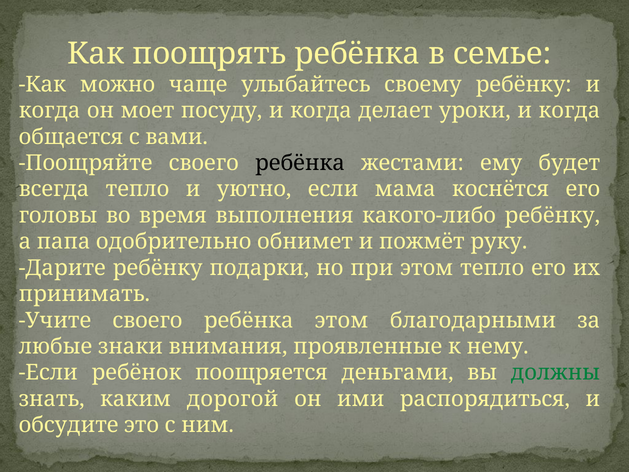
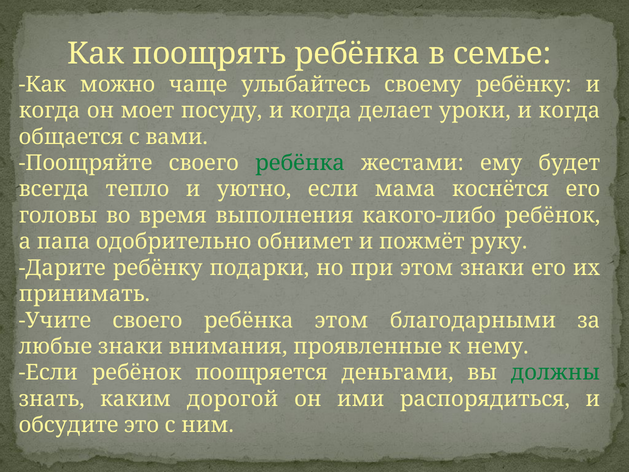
ребёнка colour: black -> green (300, 163)
какого-либо ребёнку: ребёнку -> ребёнок (552, 215)
этом тепло: тепло -> знаки (492, 268)
